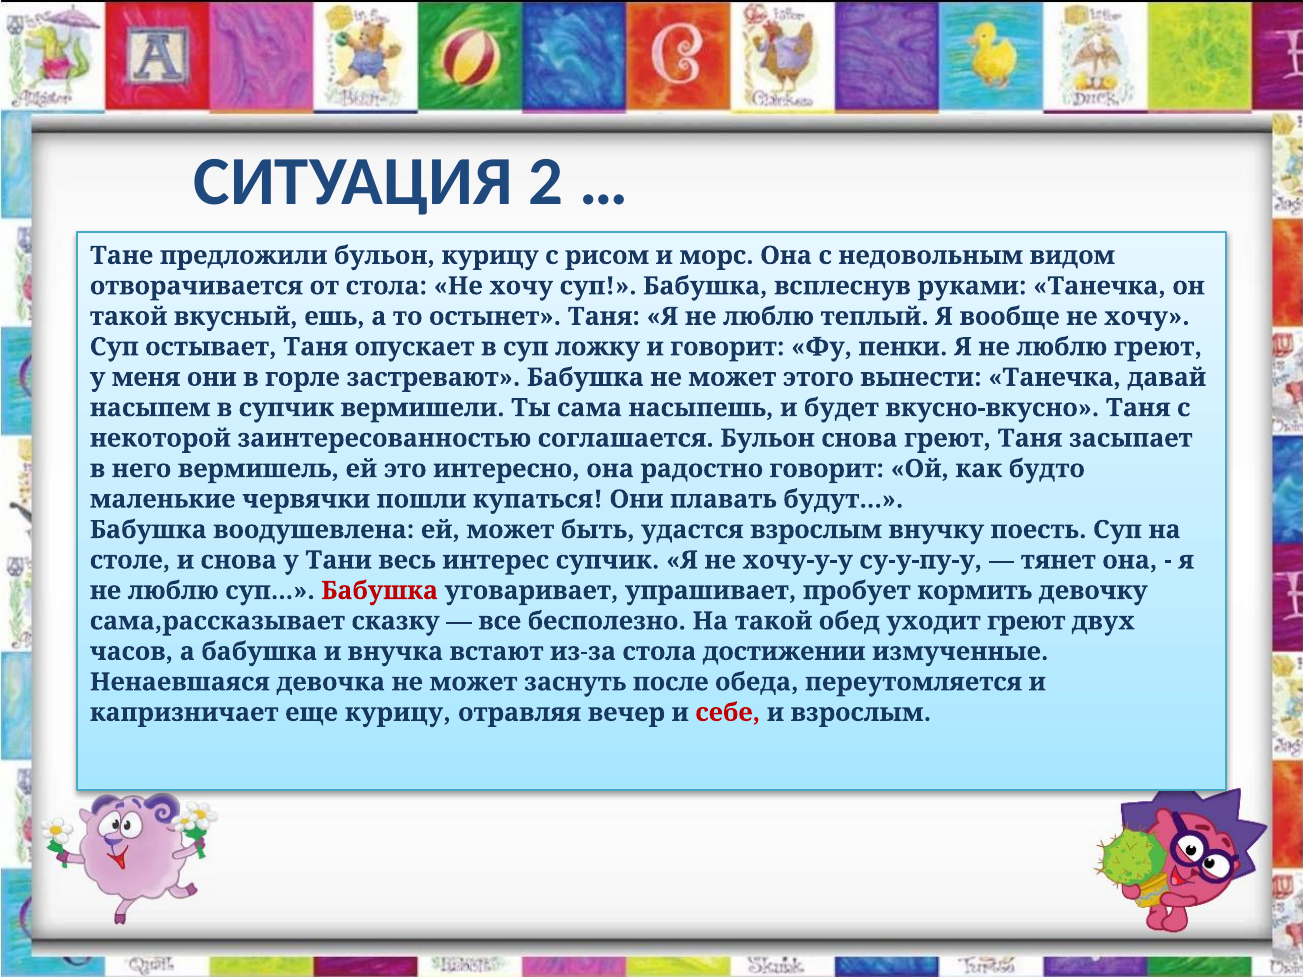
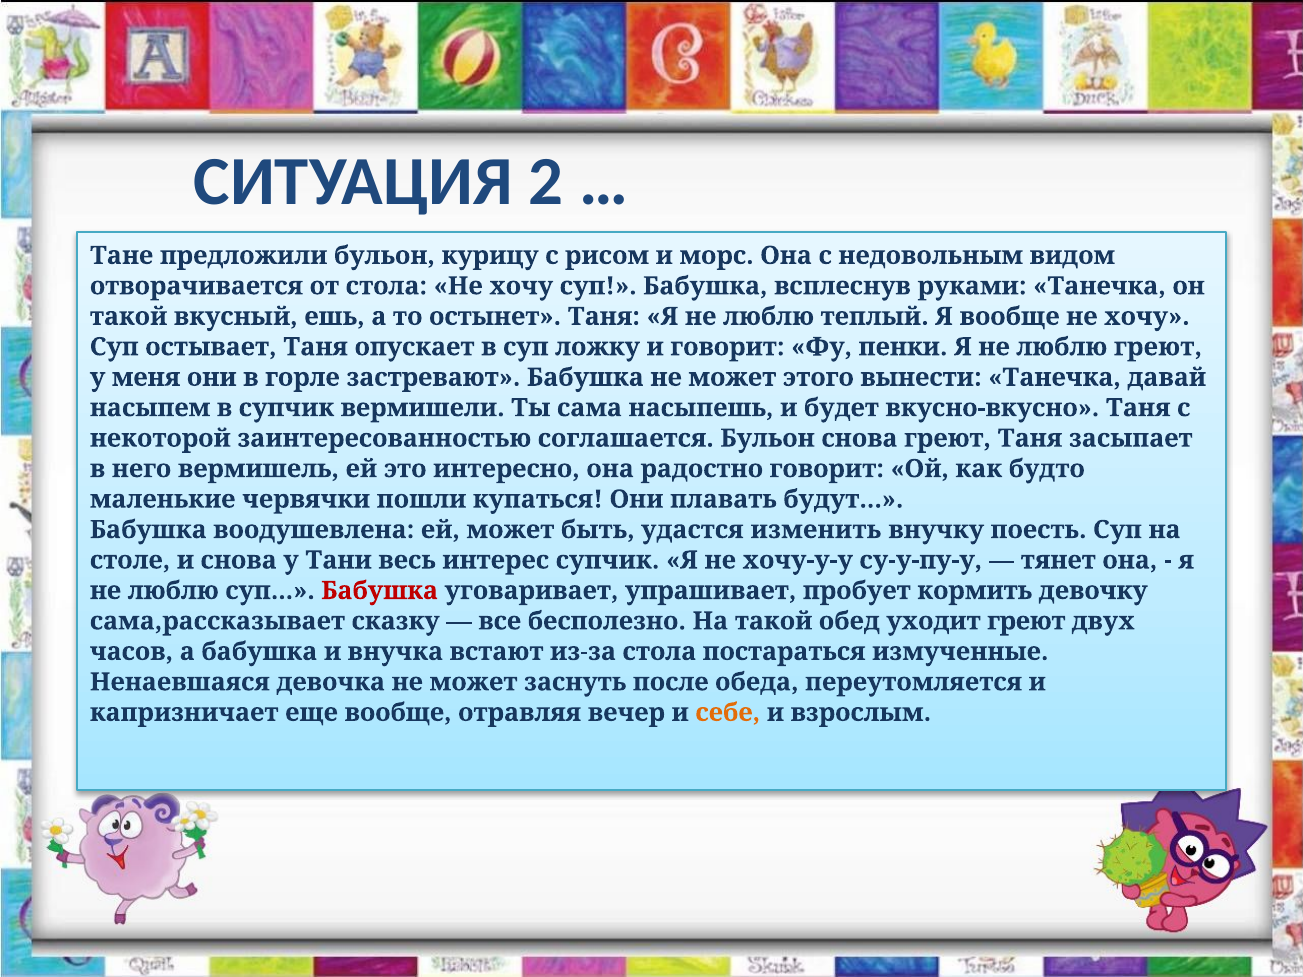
удастся взрослым: взрослым -> изменить (816, 530)
достижении: достижении -> постараться (784, 652)
еще курицу: курицу -> вообще (398, 713)
себе colour: red -> orange (728, 713)
